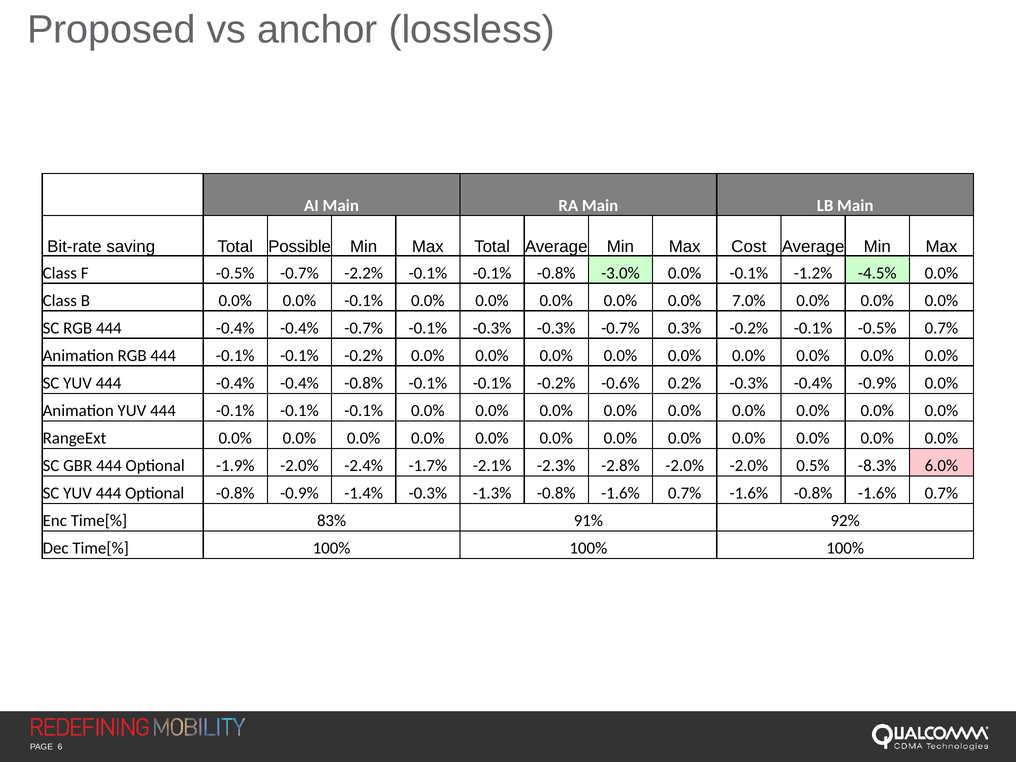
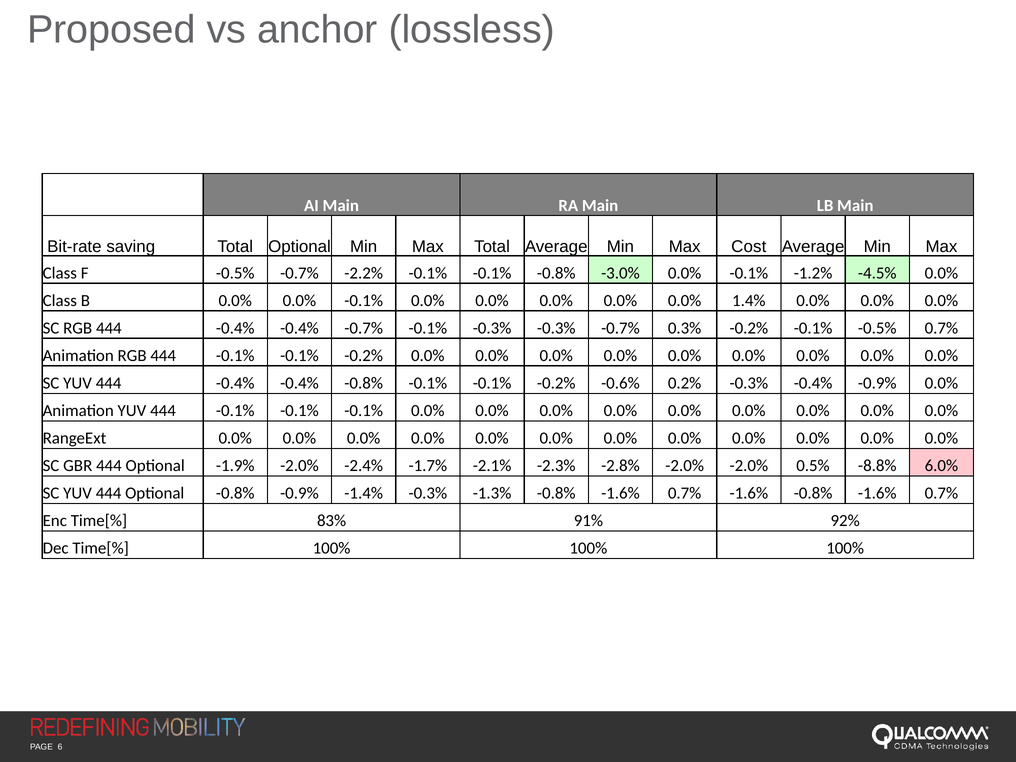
Total Possible: Possible -> Optional (300, 247)
7.0%: 7.0% -> 1.4% (749, 301)
-8.3%: -8.3% -> -8.8% (877, 466)
